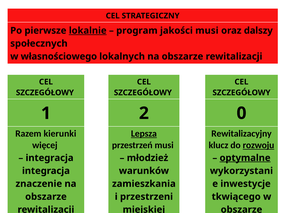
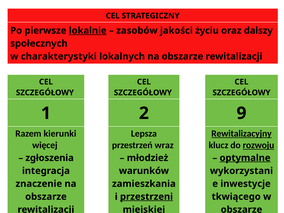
program: program -> zasobów (137, 31)
jakości musi: musi -> życiu (207, 31)
własnościowego: własnościowego -> charakterystyki (59, 56)
0: 0 -> 9 (241, 113)
Lepsza underline: present -> none (144, 134)
Rewitalizacyjny underline: none -> present (241, 134)
przestrzeń musi: musi -> wraz (164, 145)
integracja: integracja -> zgłoszenia (50, 158)
przestrzeni underline: none -> present (147, 197)
